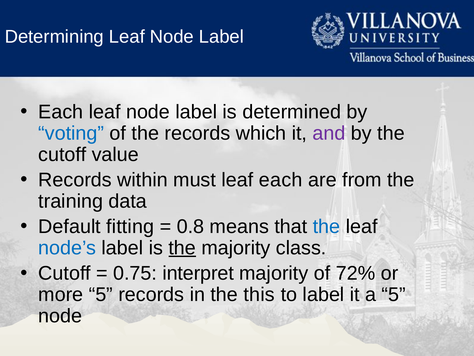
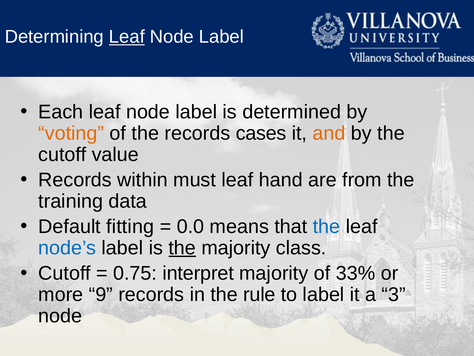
Leaf underline: none -> present (127, 37)
voting colour: blue -> orange (71, 133)
which: which -> cases (261, 133)
and colour: purple -> orange (329, 133)
leaf each: each -> hand (281, 180)
0.8: 0.8 -> 0.0 (190, 226)
72%: 72% -> 33% (356, 273)
more 5: 5 -> 9 (101, 294)
this: this -> rule (259, 294)
a 5: 5 -> 3 (394, 294)
